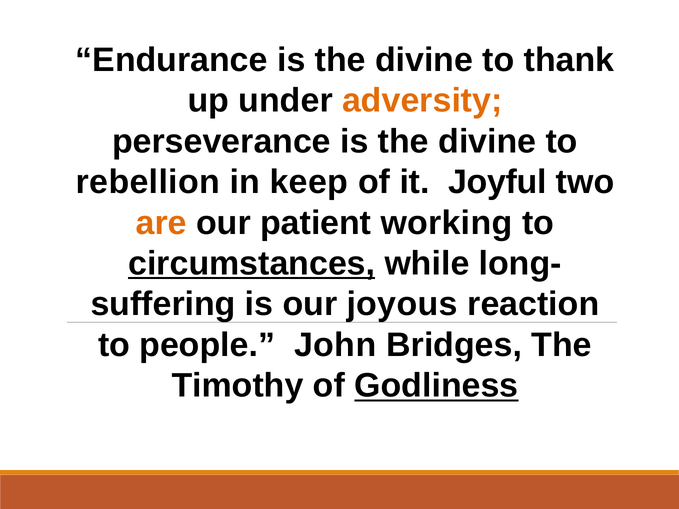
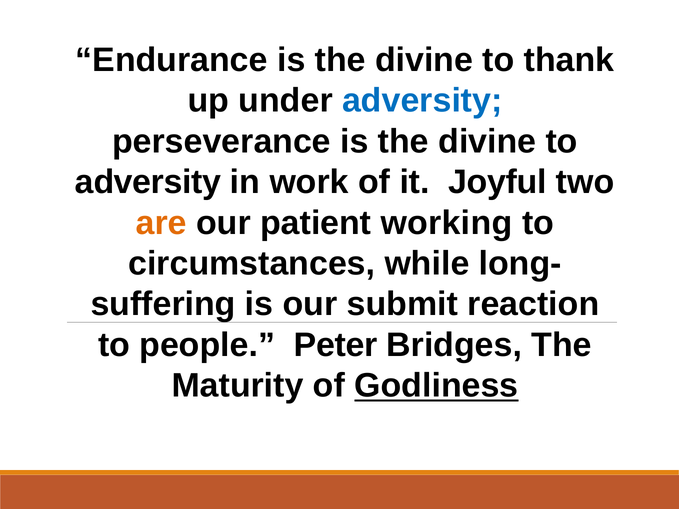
adversity colour: orange -> blue (422, 101)
rebellion: rebellion -> adversity (148, 182)
keep: keep -> work (309, 182)
circumstances underline: present -> none (252, 264)
joyous: joyous -> submit (402, 304)
John: John -> Peter (336, 345)
Timothy: Timothy -> Maturity (238, 386)
